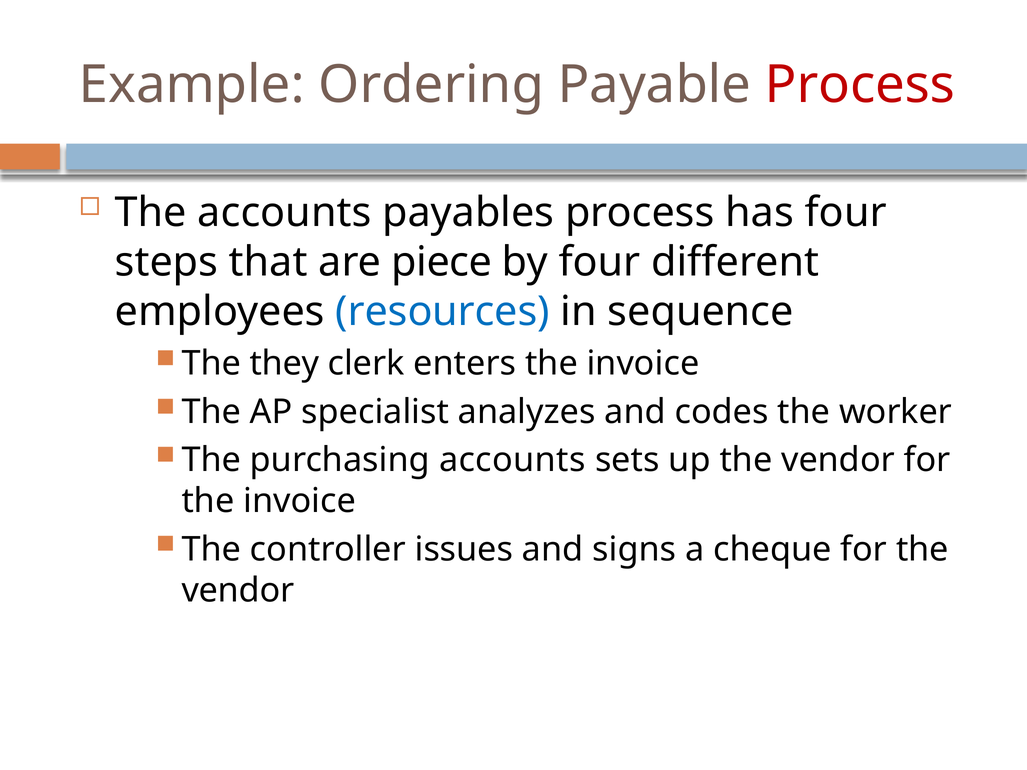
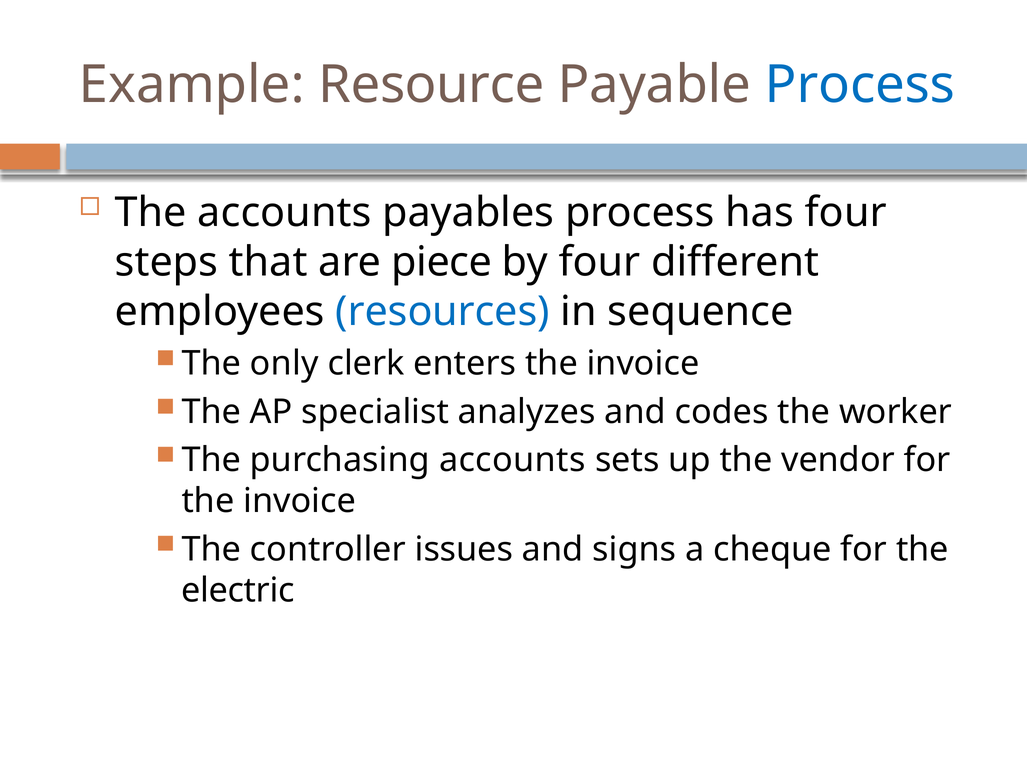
Ordering: Ordering -> Resource (431, 85)
Process colour: red -> blue (860, 85)
they: they -> only (284, 364)
vendor: vendor -> electric (238, 591)
